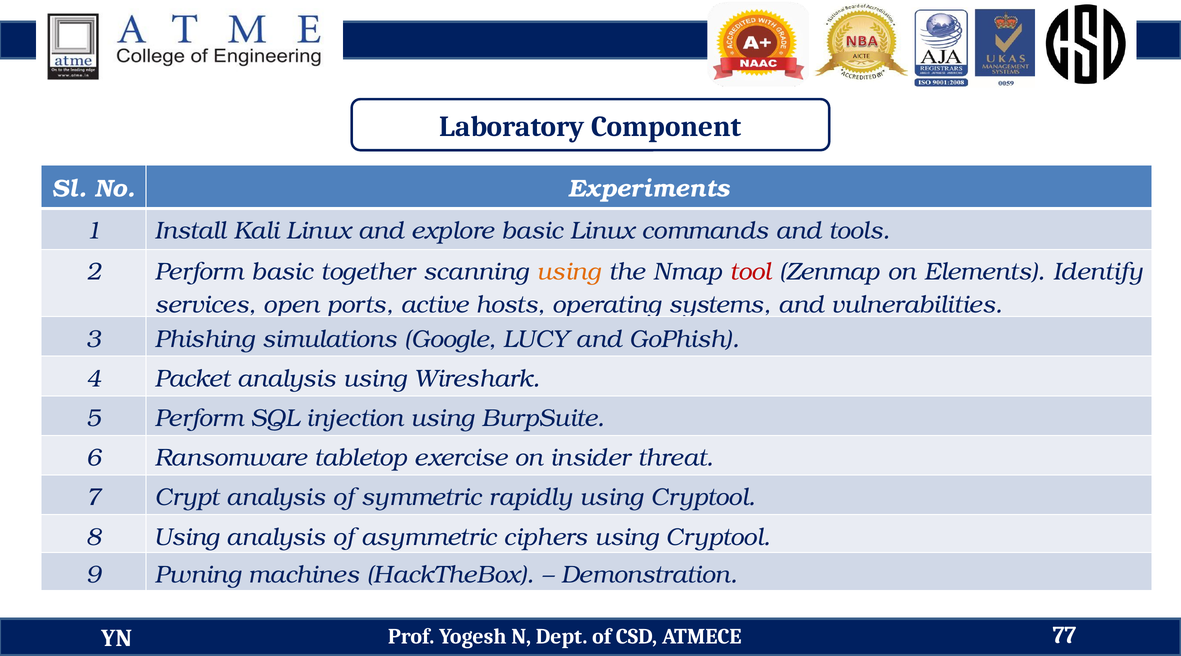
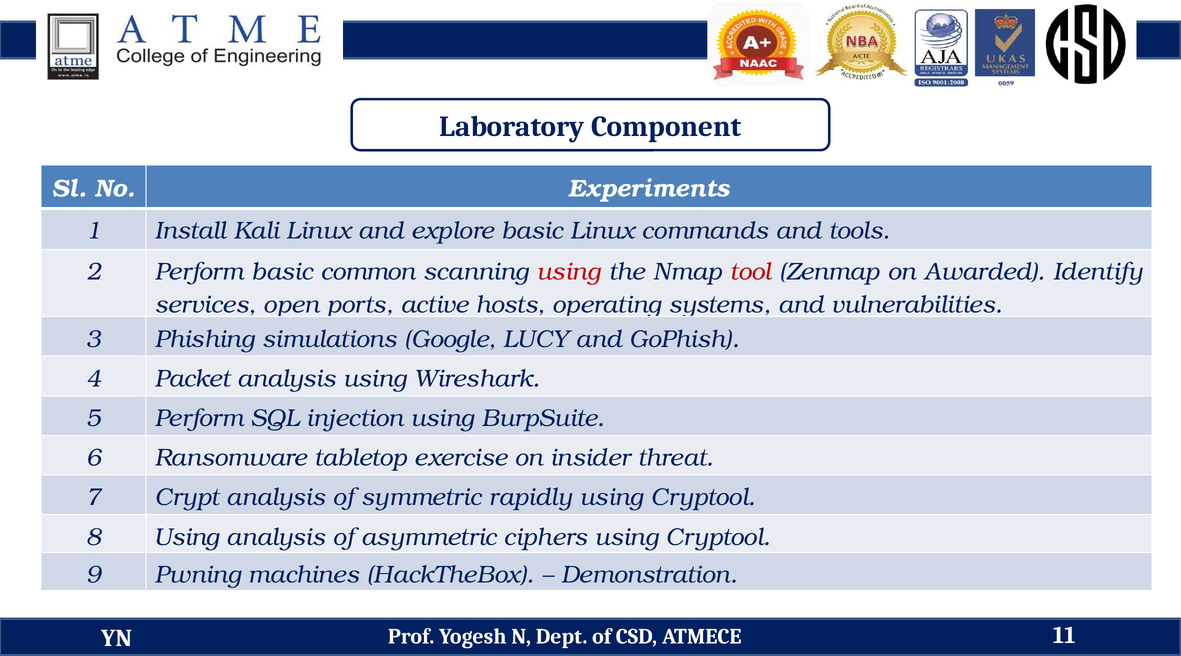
together: together -> common (368, 272)
using colour: orange -> red (569, 272)
Elements: Elements -> Awarded (985, 272)
77: 77 -> 11 (1064, 635)
